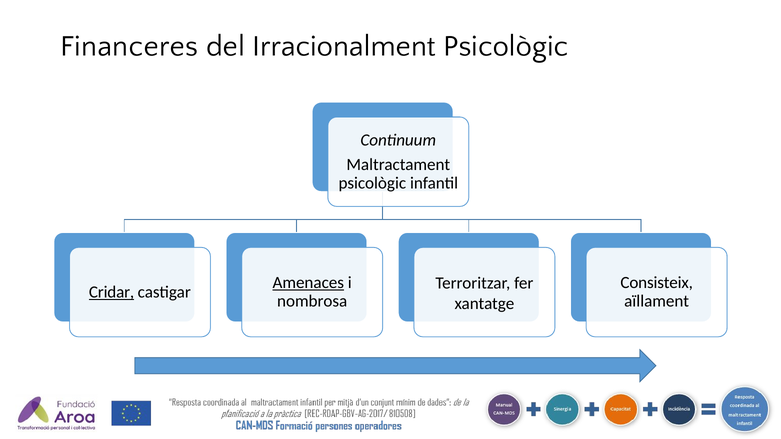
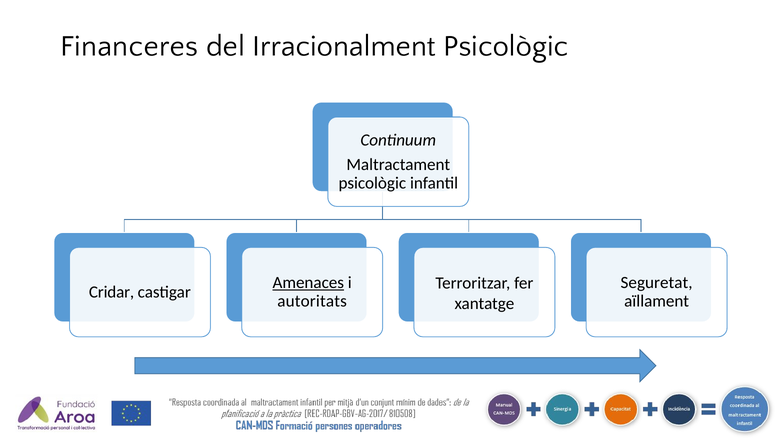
Consisteix: Consisteix -> Seguretat (657, 283)
Cridar underline: present -> none (112, 292)
nombrosa: nombrosa -> autoritats (312, 301)
